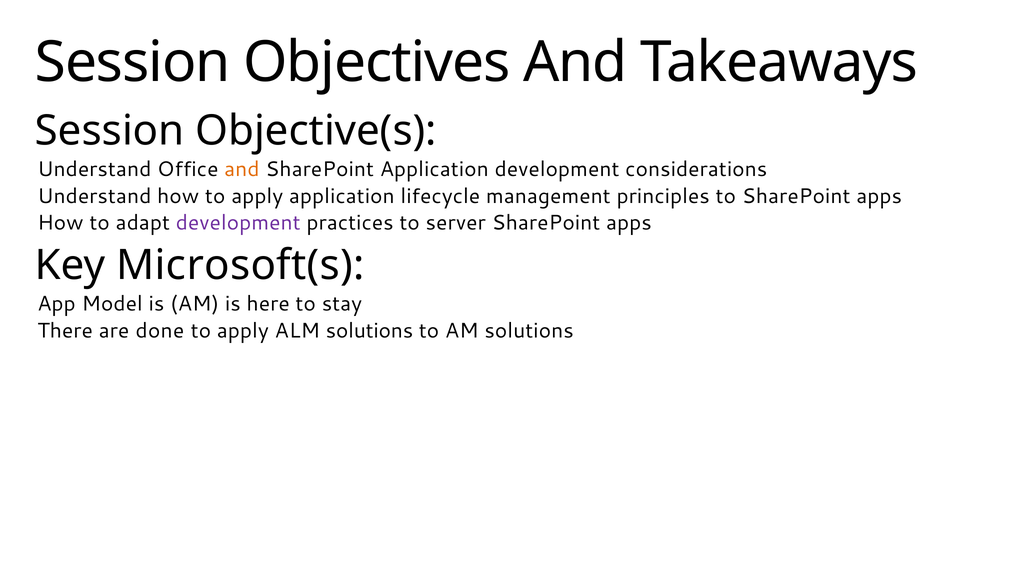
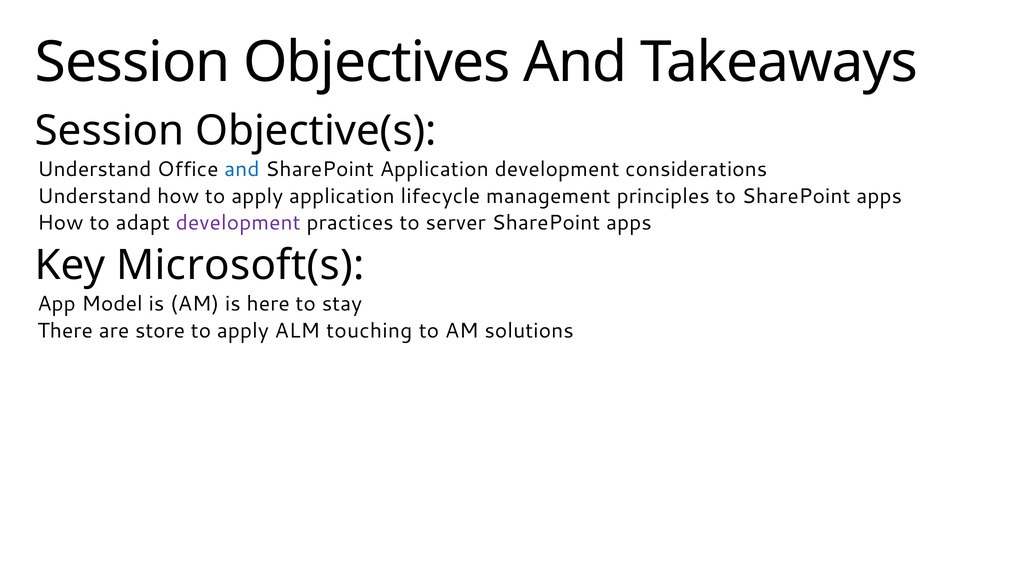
and colour: orange -> blue (242, 169)
done: done -> store (160, 331)
ALM solutions: solutions -> touching (369, 331)
